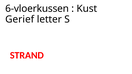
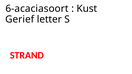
6-vloerkussen: 6-vloerkussen -> 6-acaciasoort (37, 9)
